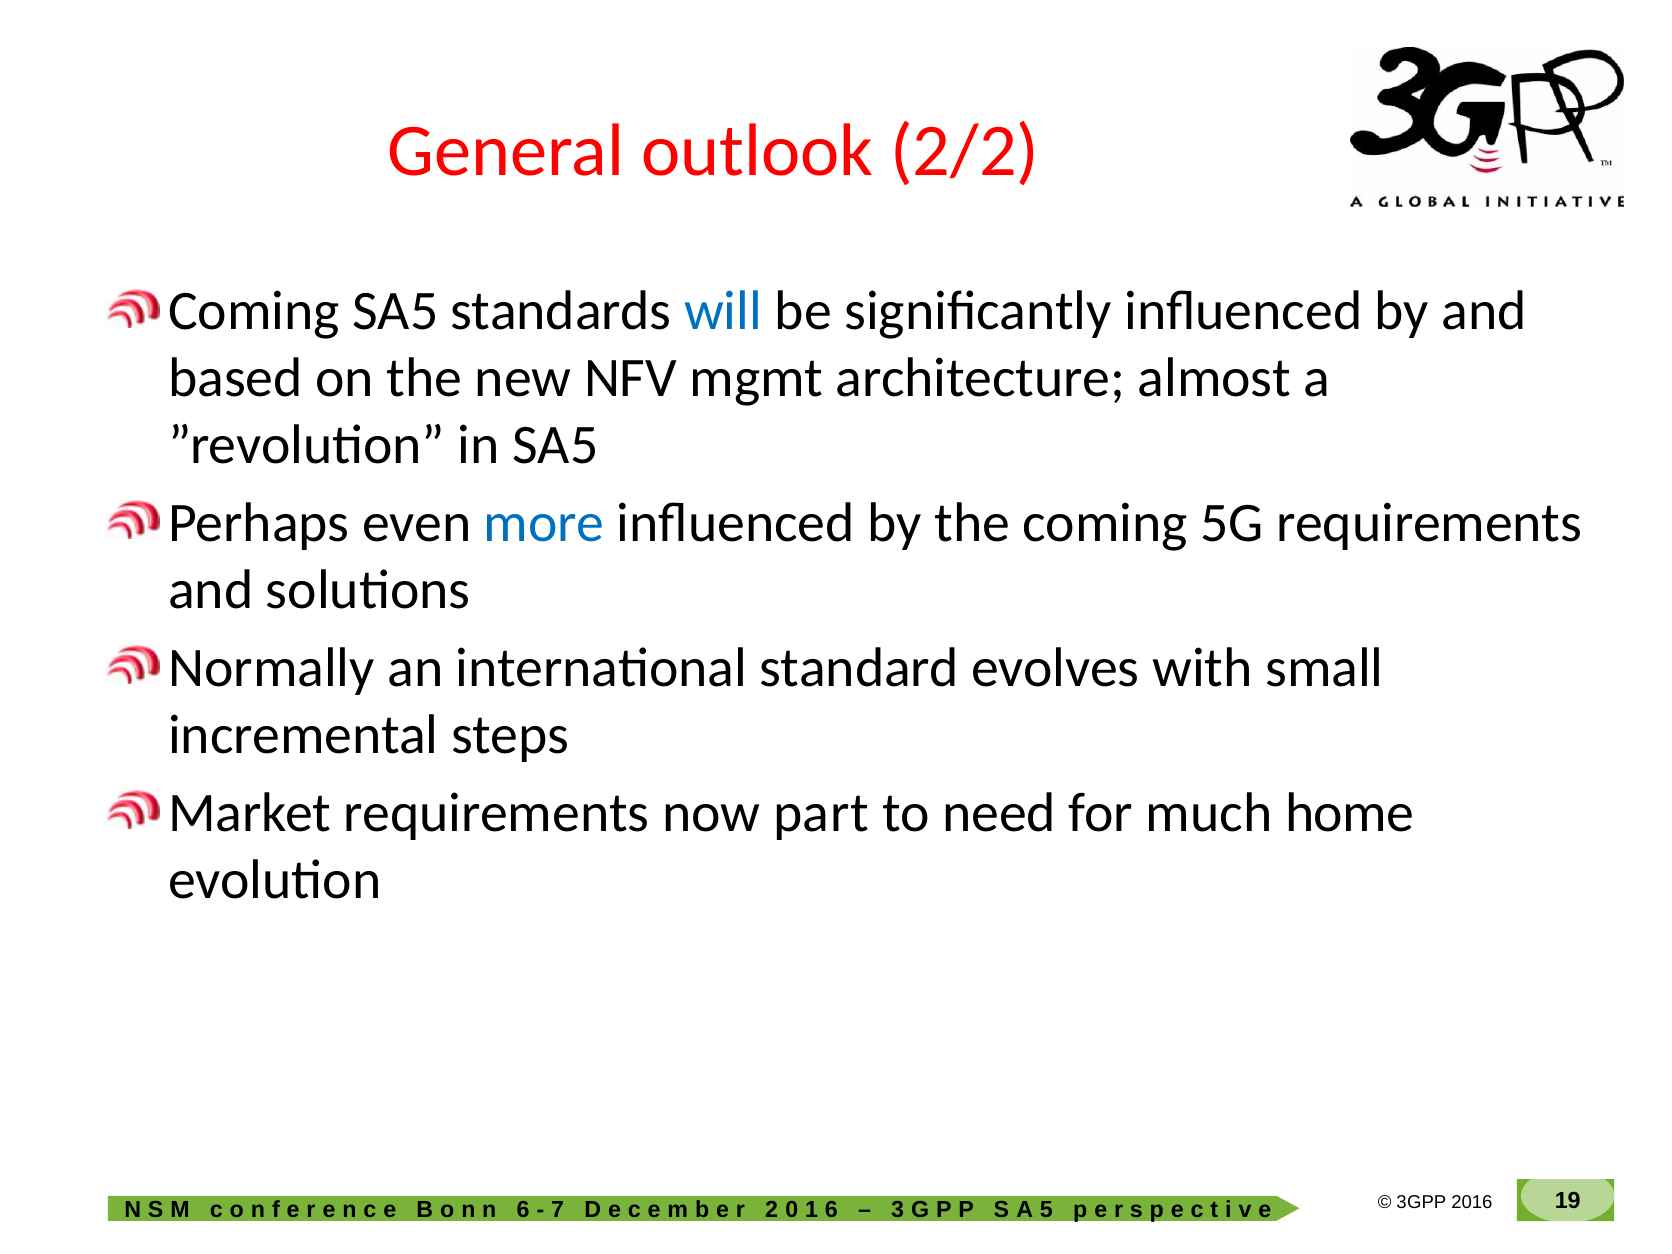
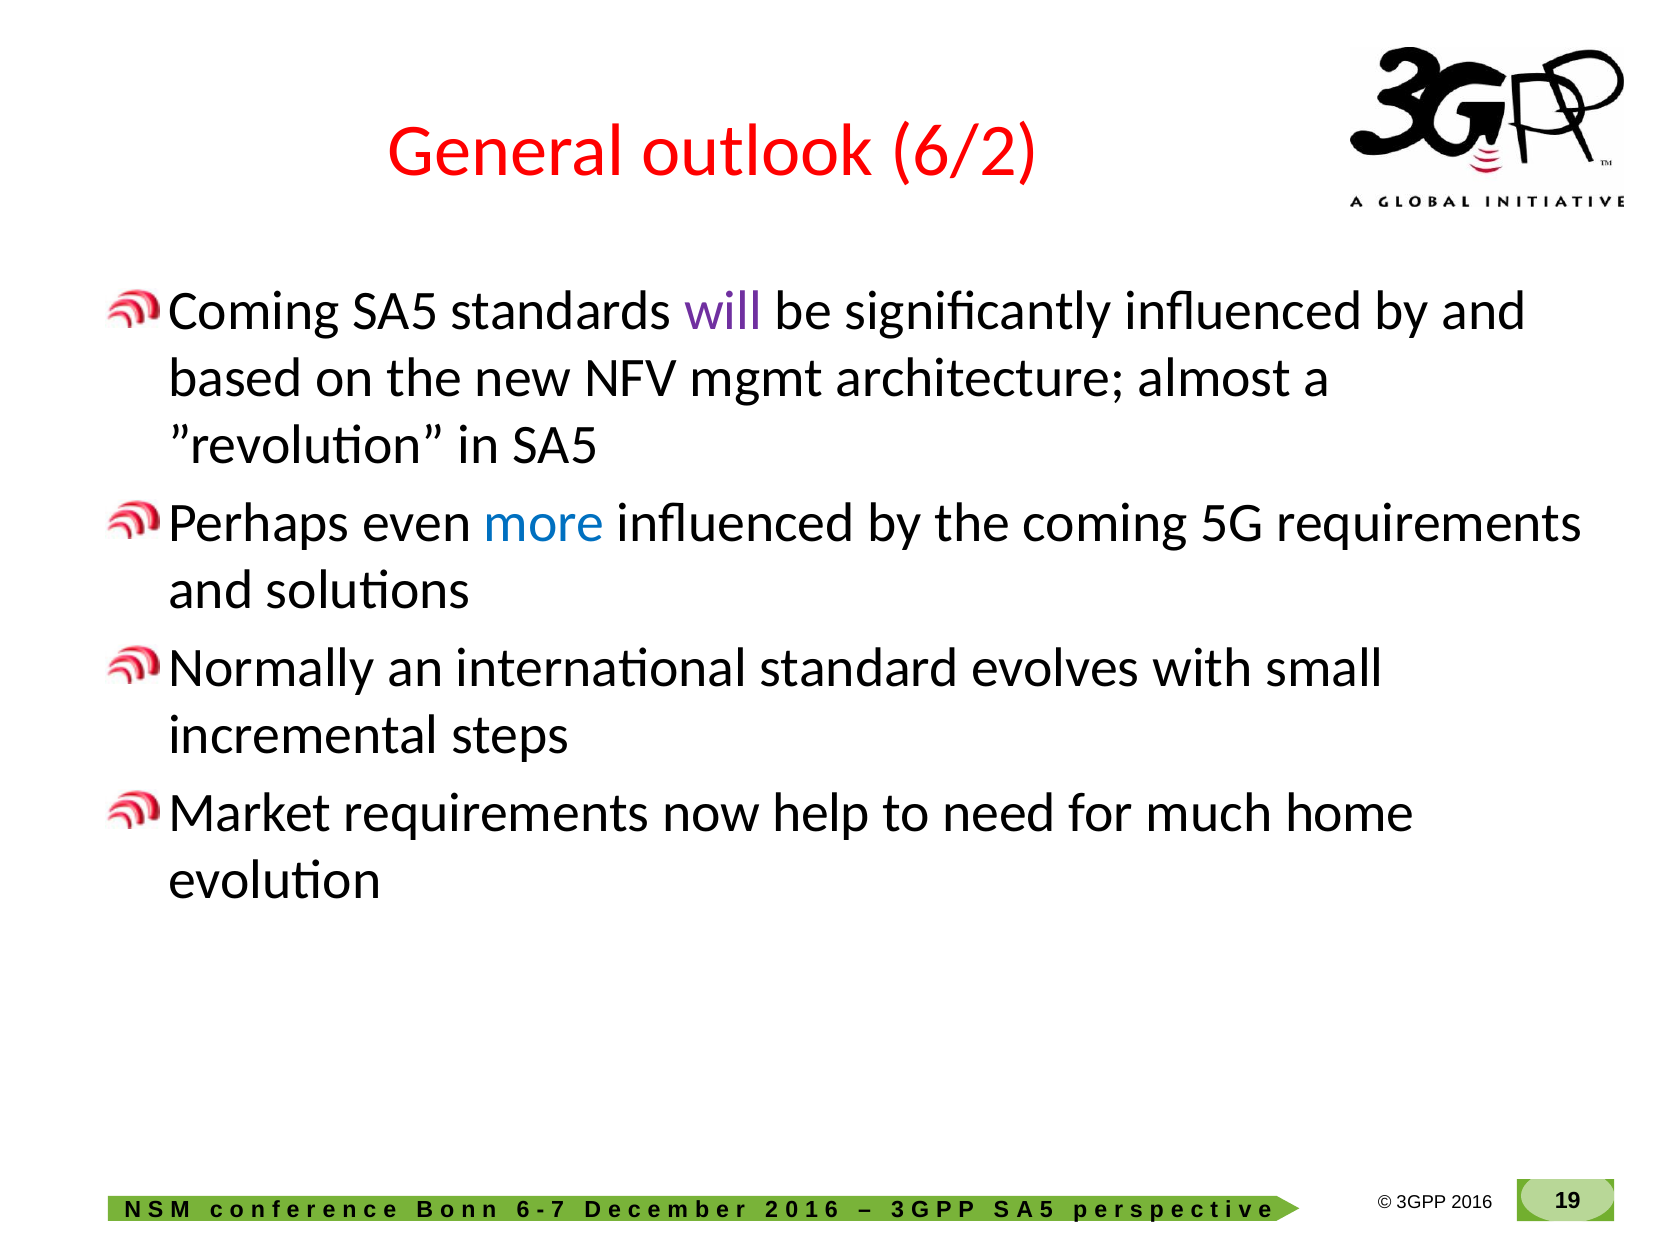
2/2: 2/2 -> 6/2 (965, 151)
will colour: blue -> purple (723, 312)
part: part -> help (821, 813)
